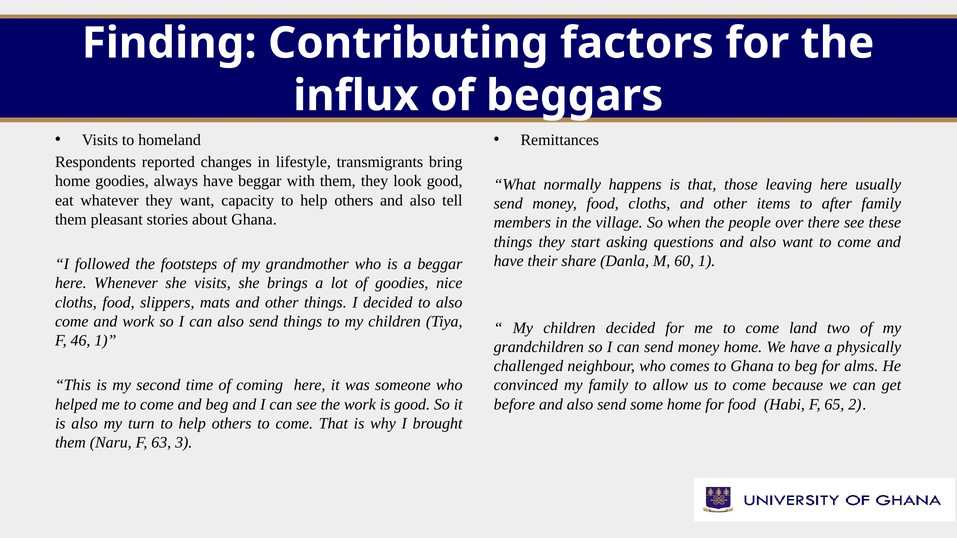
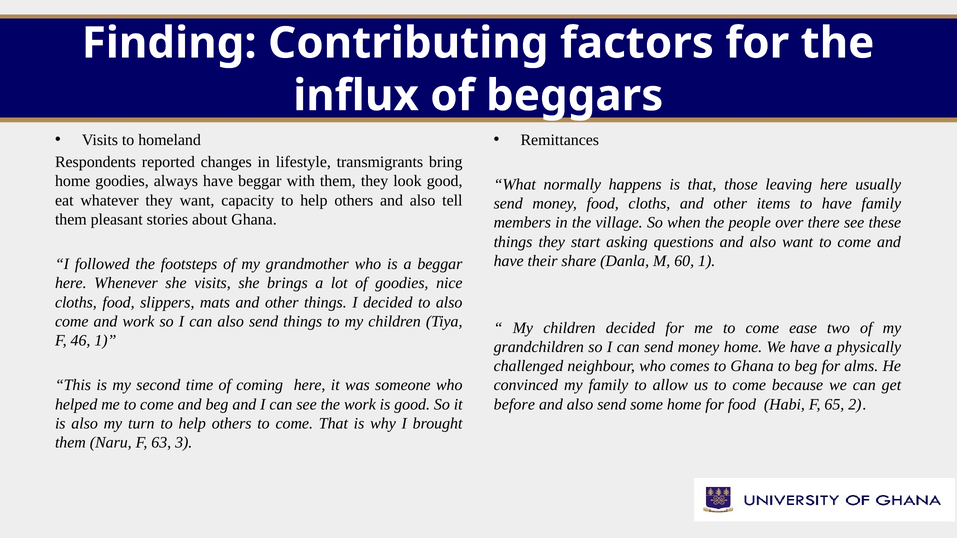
to after: after -> have (837, 204)
land: land -> ease (803, 328)
